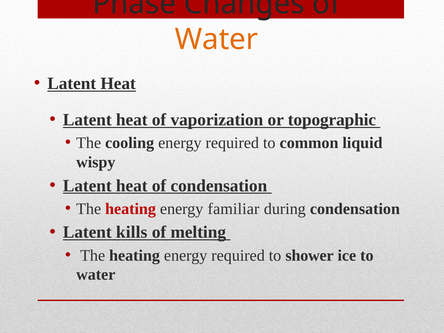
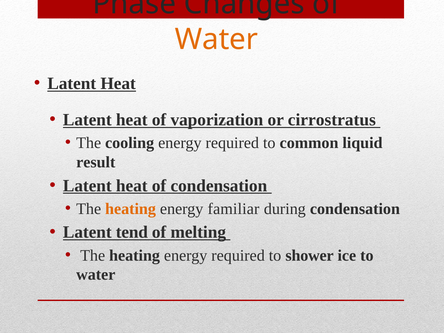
topographic: topographic -> cirrostratus (332, 120)
wispy: wispy -> result (96, 162)
heating colour: red -> orange (131, 209)
kills: kills -> tend (132, 232)
